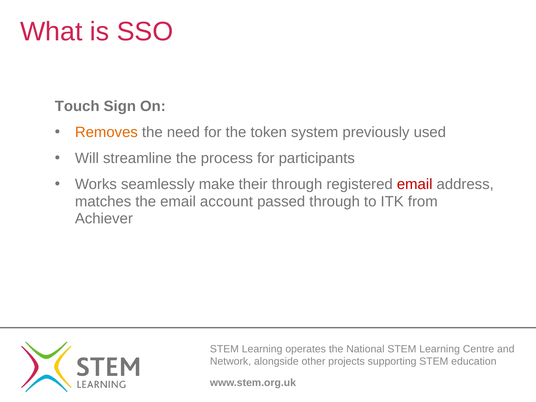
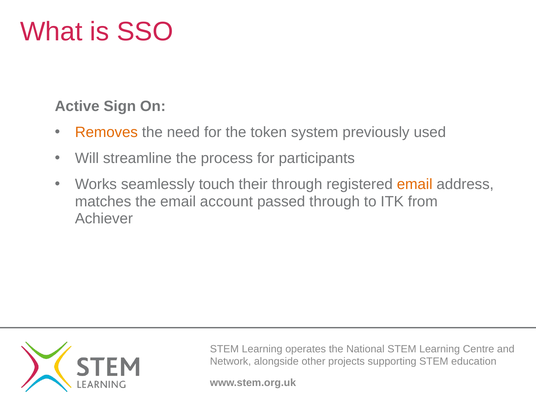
Touch: Touch -> Active (77, 106)
make: make -> touch (217, 184)
email colour: red -> orange (415, 184)
